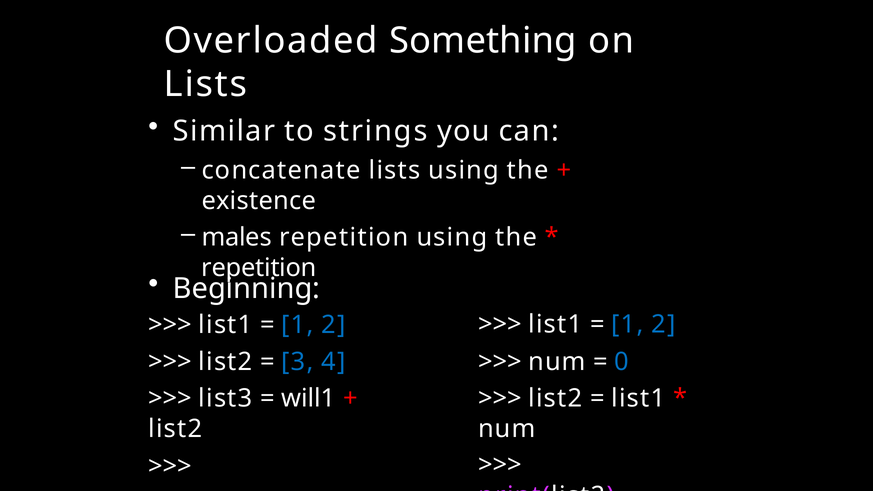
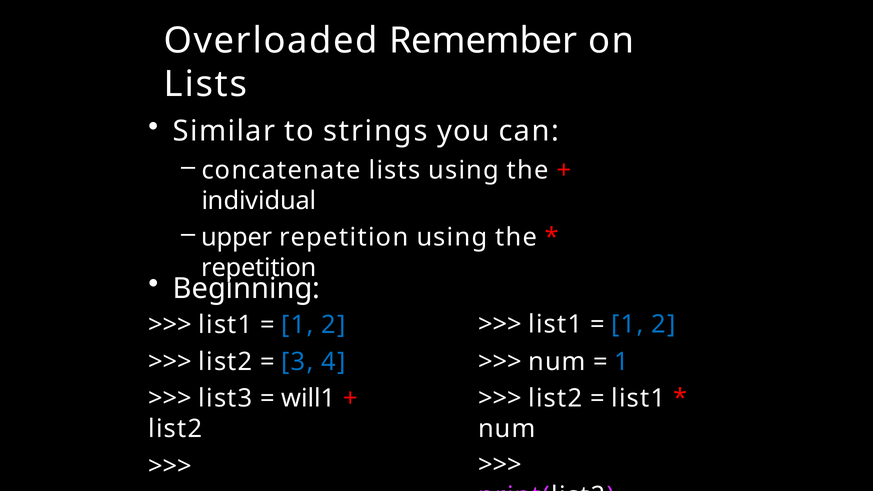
Something: Something -> Remember (483, 41)
existence: existence -> individual (259, 201)
males: males -> upper (237, 237)
0: 0 -> 1 (622, 362)
